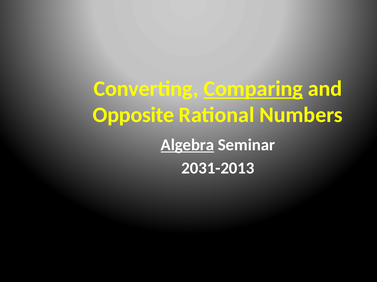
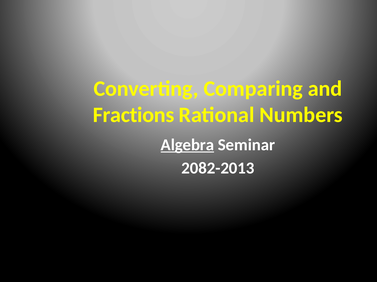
Comparing underline: present -> none (253, 89)
Opposite: Opposite -> Fractions (134, 115)
2031-2013: 2031-2013 -> 2082-2013 (218, 169)
